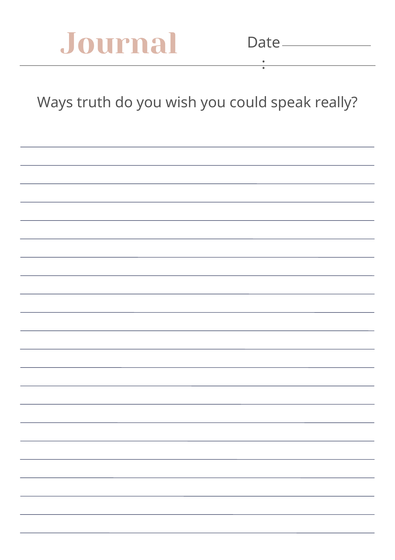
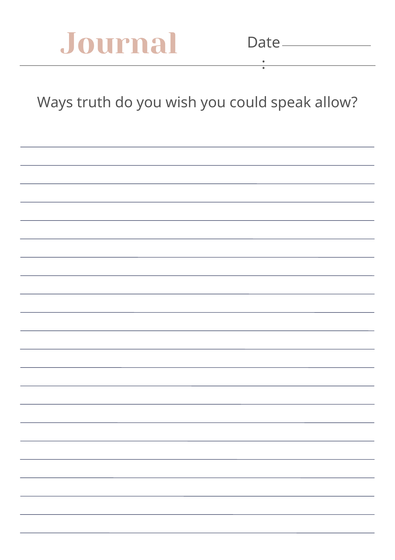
really: really -> allow (336, 102)
